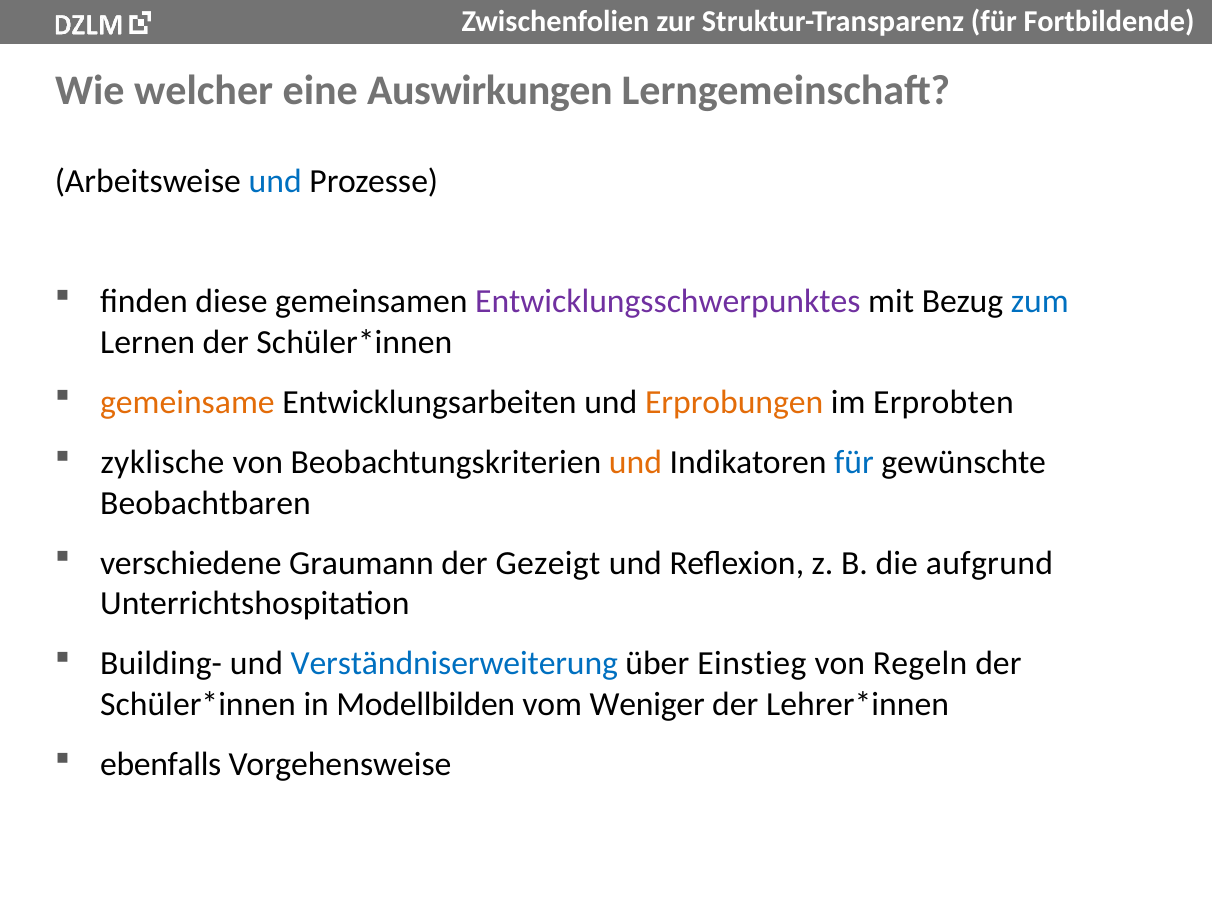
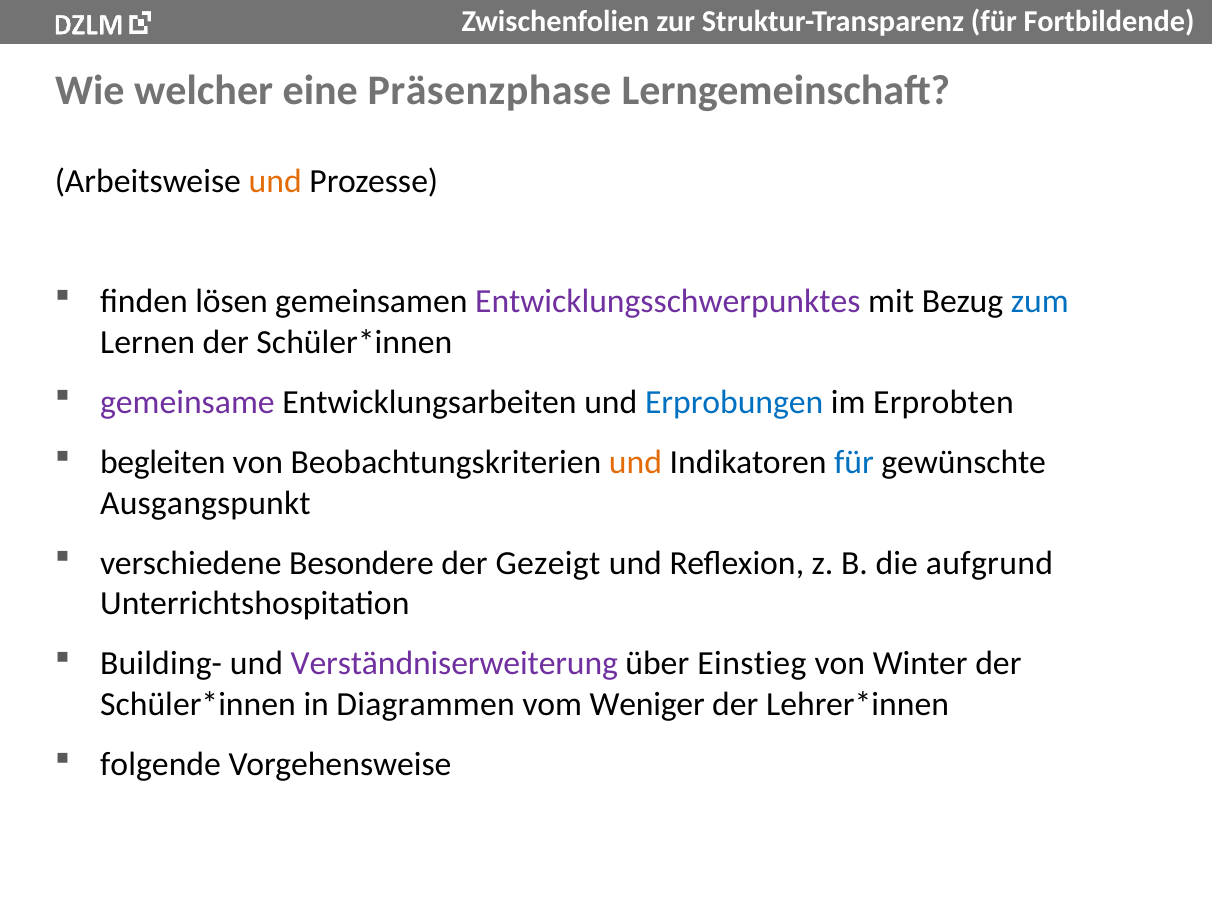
Auswirkungen: Auswirkungen -> Präsenzphase (489, 91)
und colour: blue -> orange (275, 181)
diese: diese -> lösen (232, 302)
gemeinsame colour: orange -> purple (187, 402)
Erprobungen colour: orange -> blue (734, 402)
zyklische: zyklische -> begleiten (163, 462)
Beobachtbaren: Beobachtbaren -> Ausgangspunkt (205, 503)
Graumann: Graumann -> Besondere (362, 563)
Verständniserweiterung colour: blue -> purple (454, 664)
Regeln: Regeln -> Winter (920, 664)
Modellbilden: Modellbilden -> Diagrammen (426, 704)
ebenfalls: ebenfalls -> folgende (161, 764)
